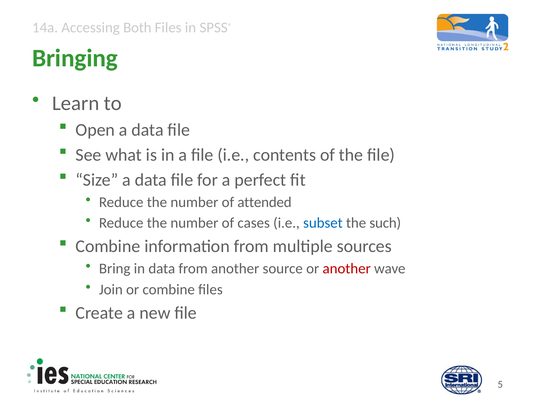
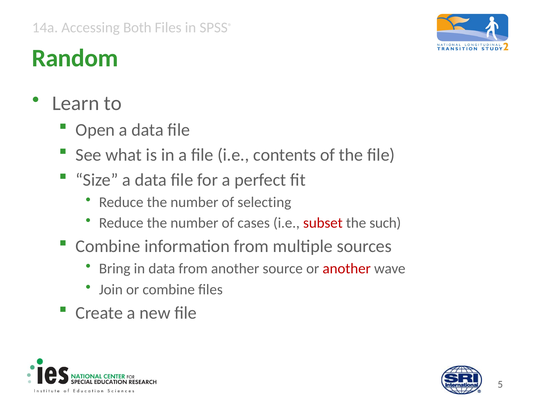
Bringing: Bringing -> Random (75, 58)
attended: attended -> selecting (264, 202)
subset colour: blue -> red (323, 223)
